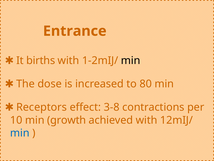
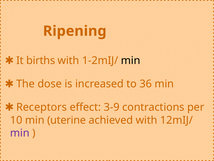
Entrance: Entrance -> Ripening (75, 31)
80: 80 -> 36 (146, 84)
3-8: 3-8 -> 3-9 (112, 107)
growth: growth -> uterine (67, 120)
min colour: blue -> purple (20, 133)
